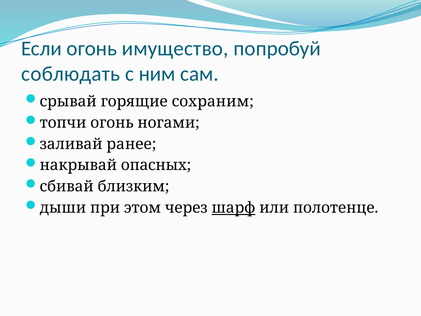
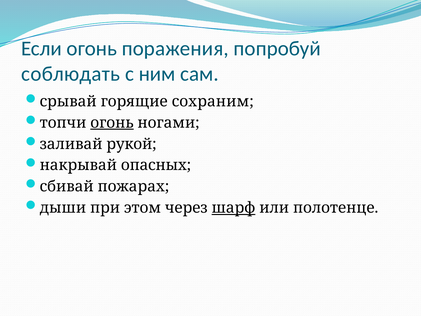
имущество: имущество -> поражения (175, 49)
огонь underline: none -> present (112, 123)
ранее: ранее -> рукой (131, 144)
близким: близким -> пожарах (133, 186)
